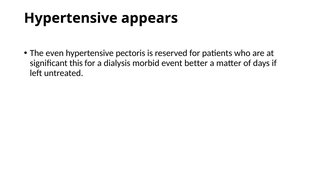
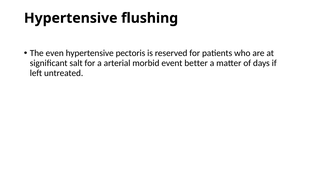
appears: appears -> flushing (150, 18)
this: this -> salt (76, 63)
dialysis: dialysis -> arterial (117, 63)
